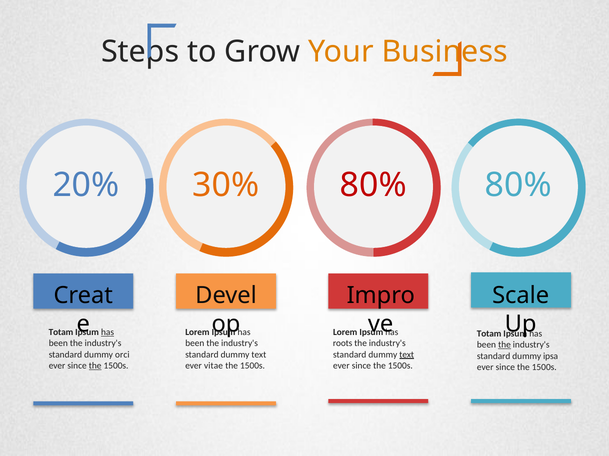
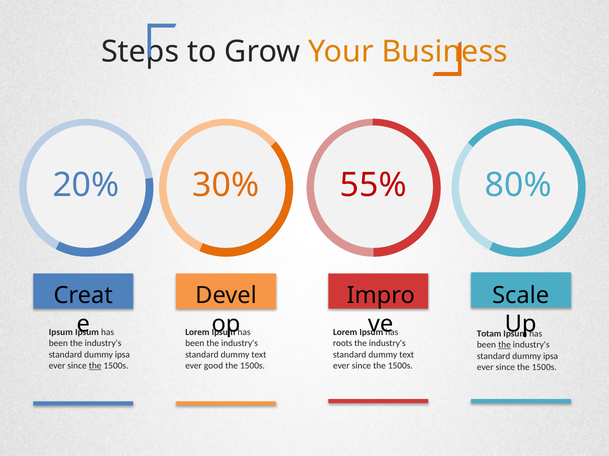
30% 80%: 80% -> 55% (373, 186)
Totam: Totam -> Ipsum (61, 333)
has underline: present -> none (108, 333)
orci: orci -> ipsa (122, 355)
text underline: present -> none (407, 355)
vitae: vitae -> good (214, 366)
